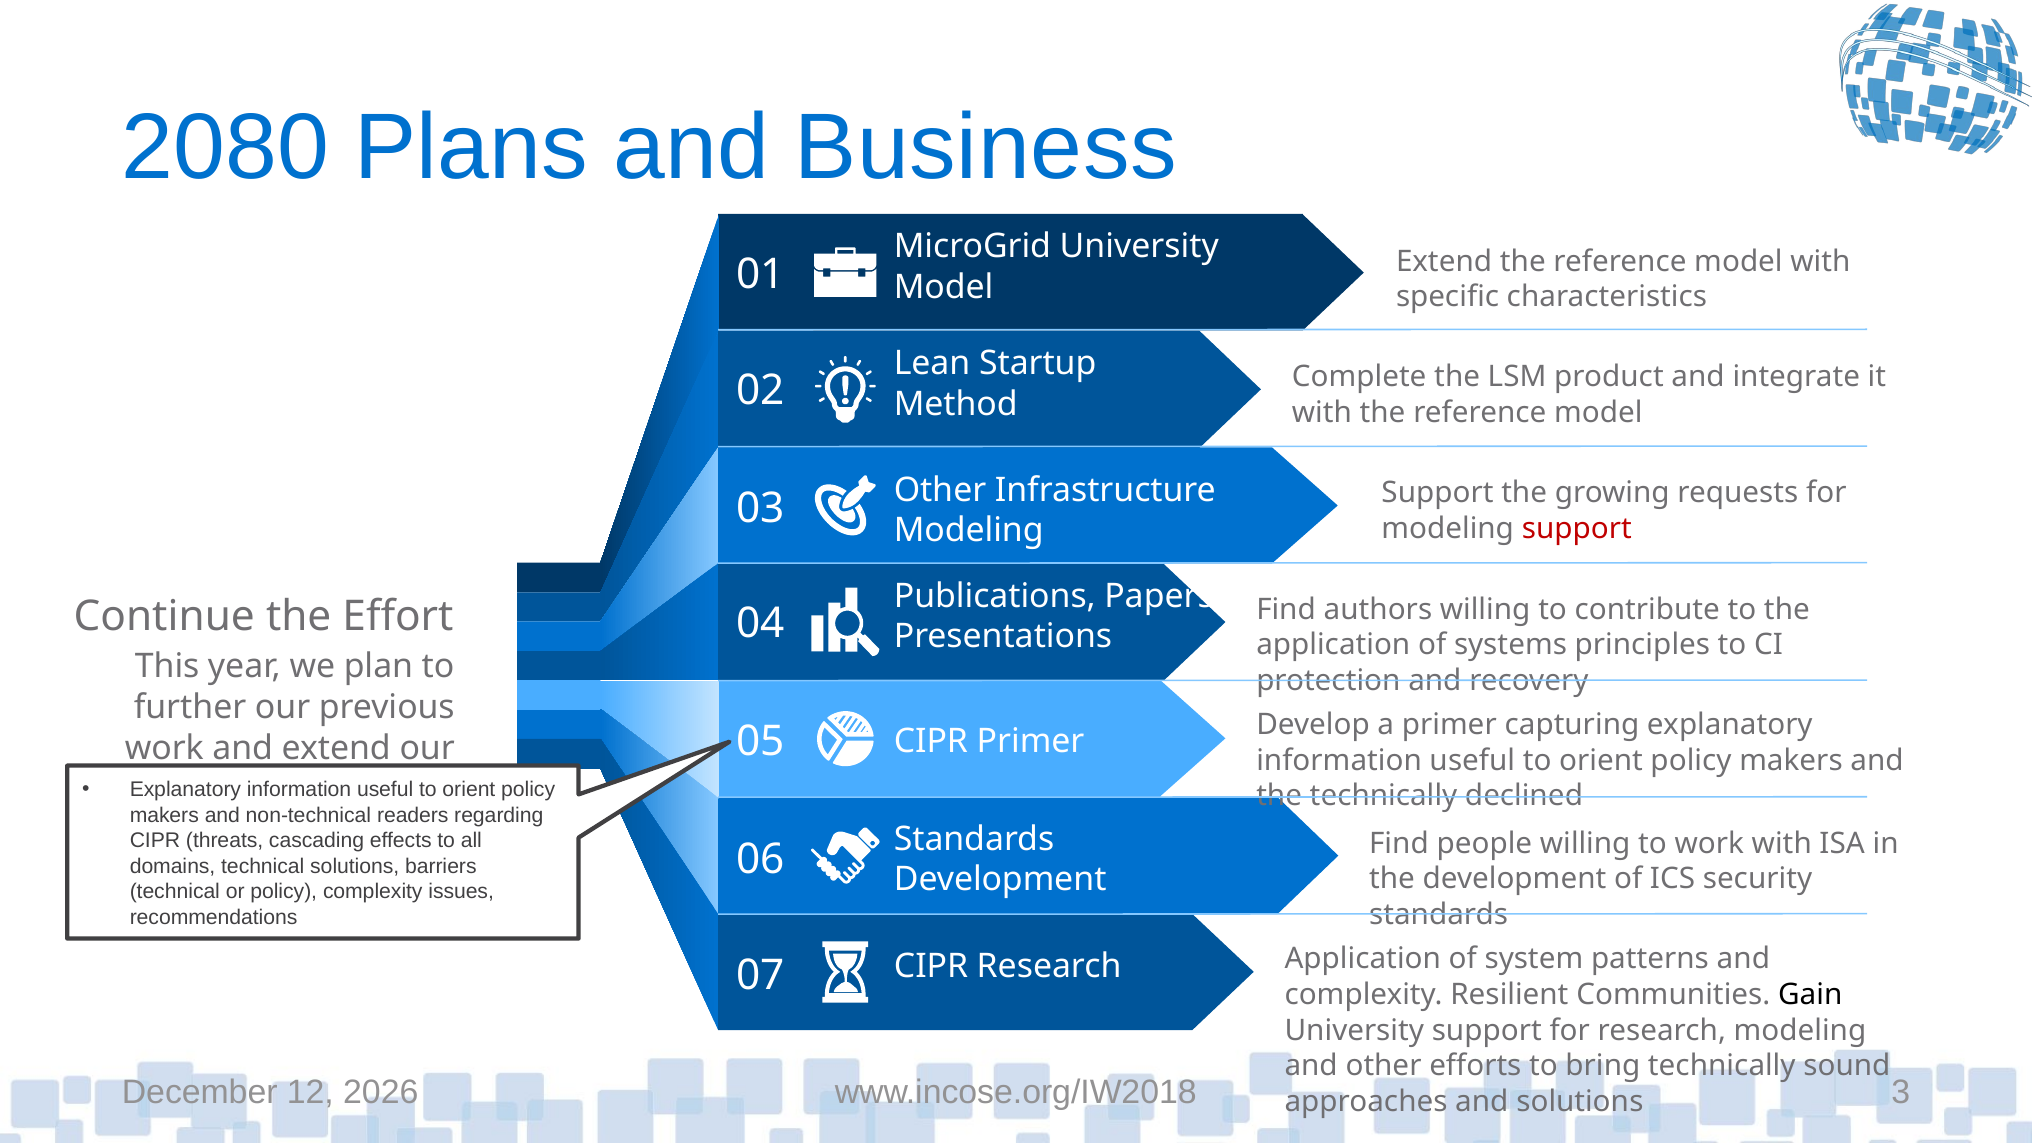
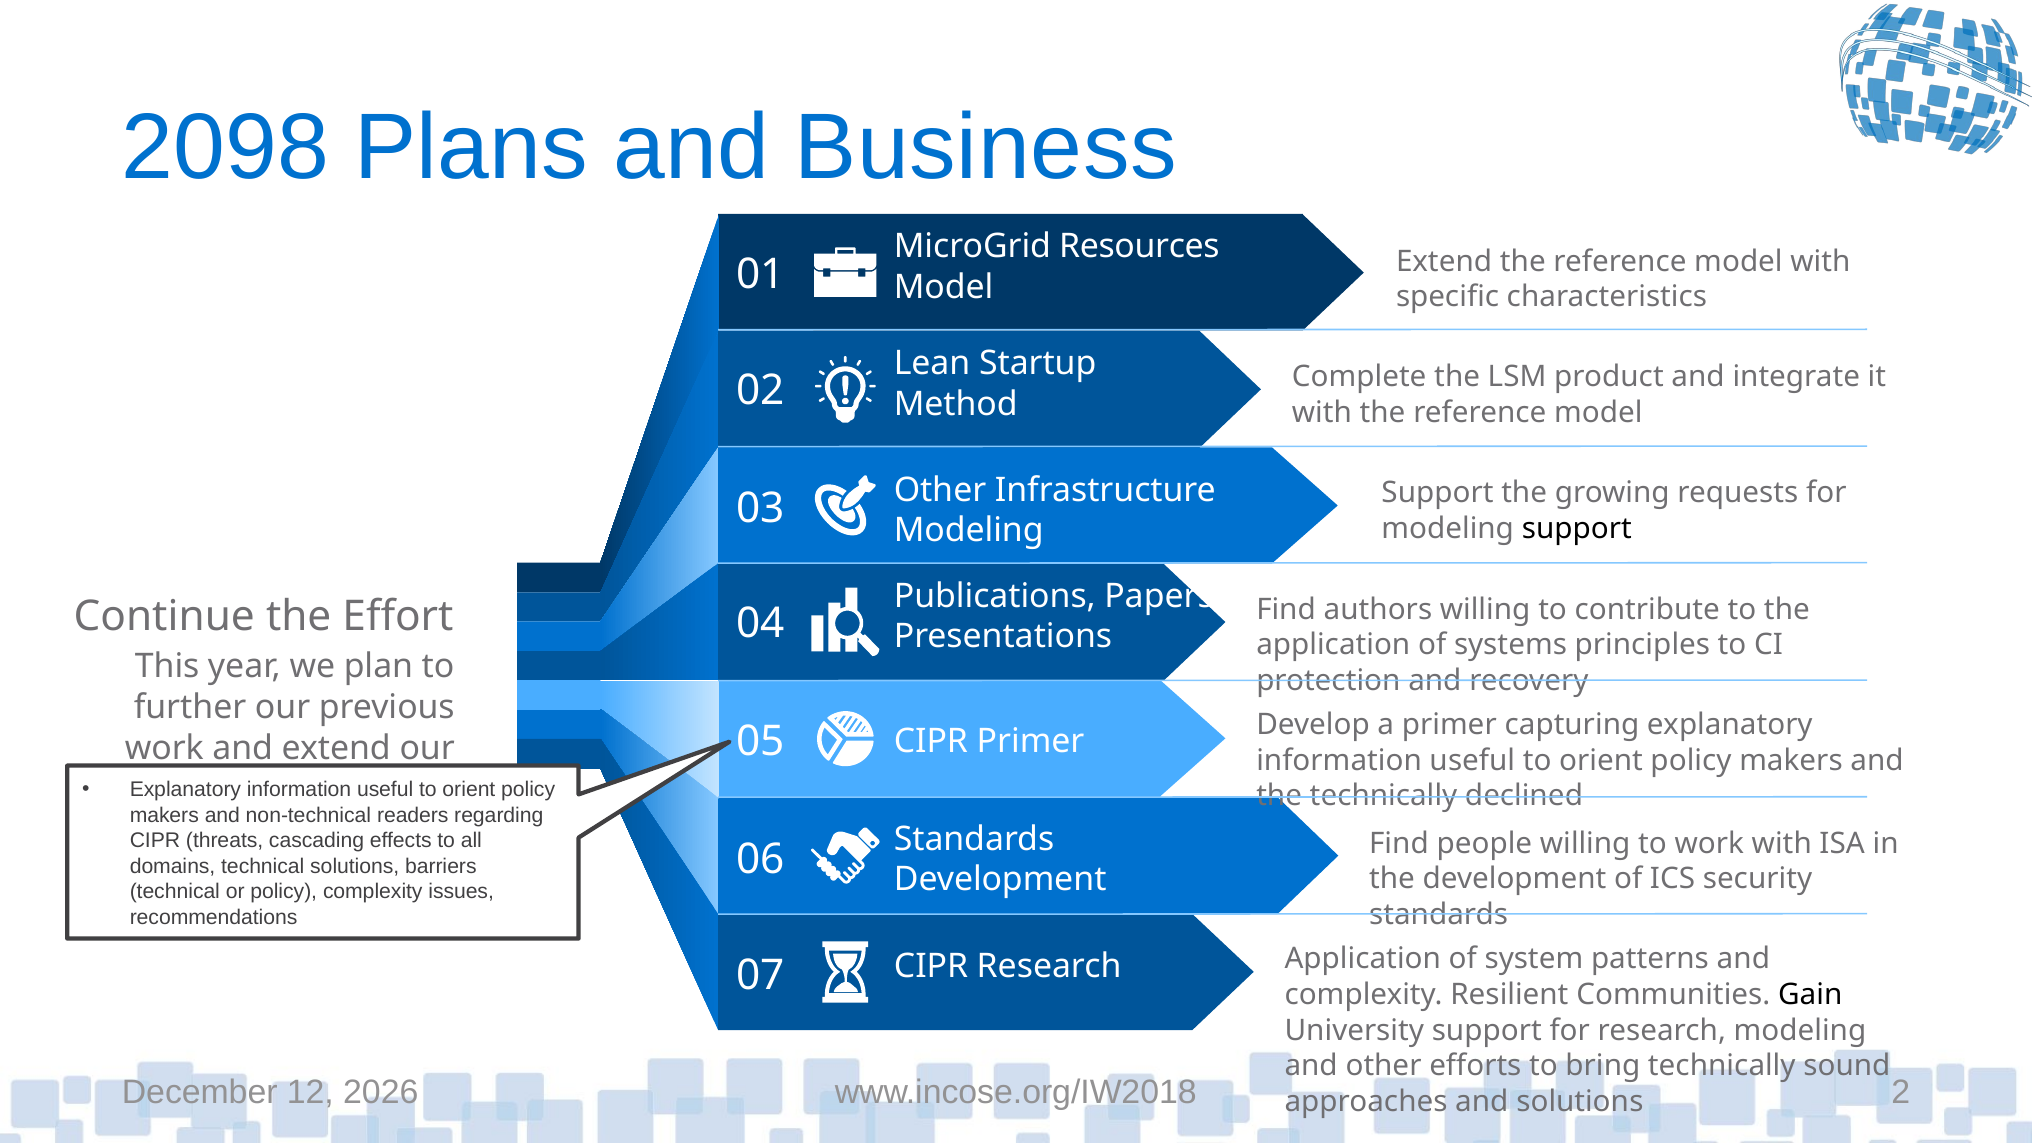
2080: 2080 -> 2098 (225, 148)
MicroGrid University: University -> Resources (1139, 247)
support colour: red -> black (1577, 528)
3: 3 -> 2 (1901, 1092)
